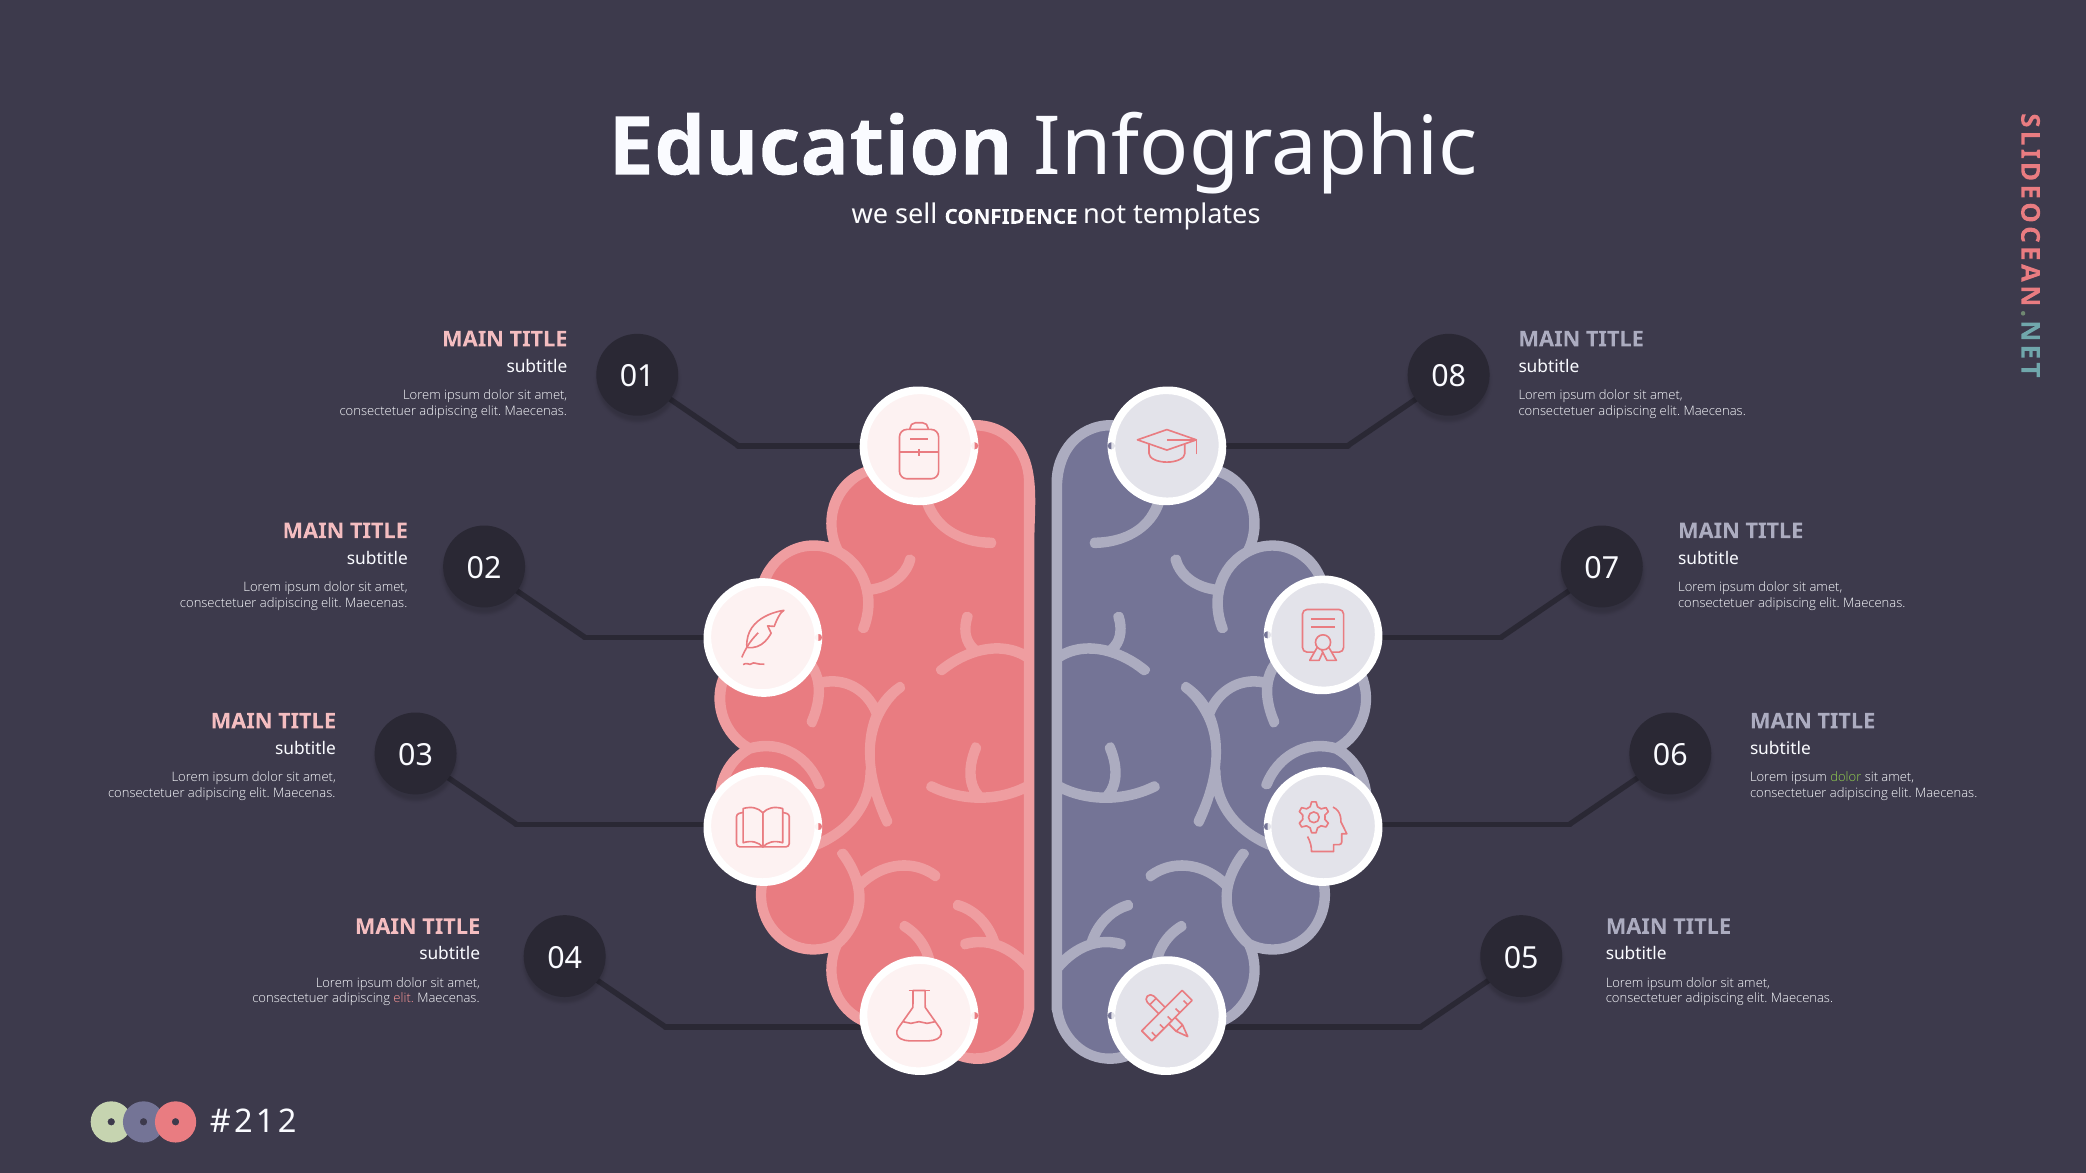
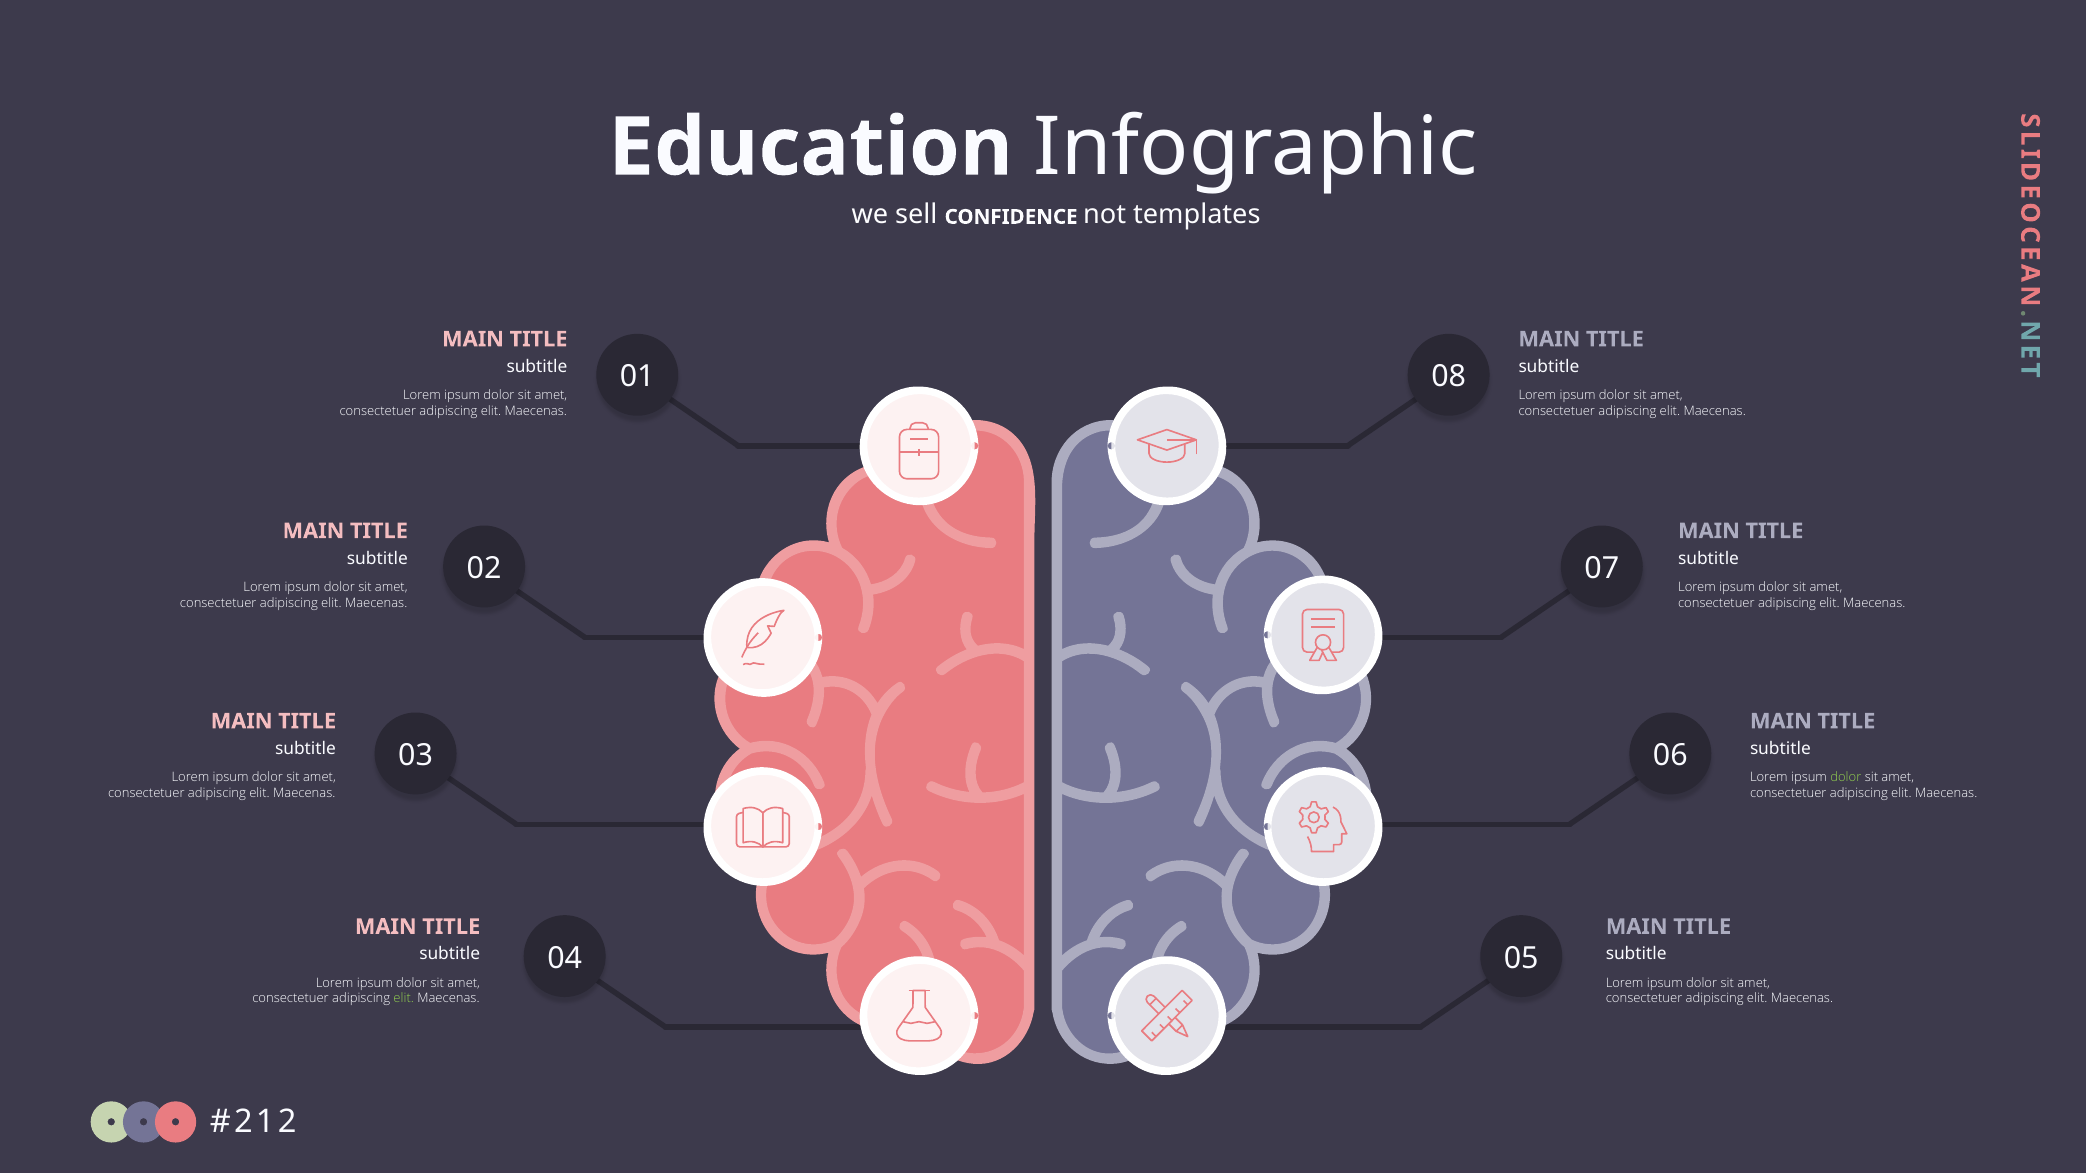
elit colour: pink -> light green (404, 999)
